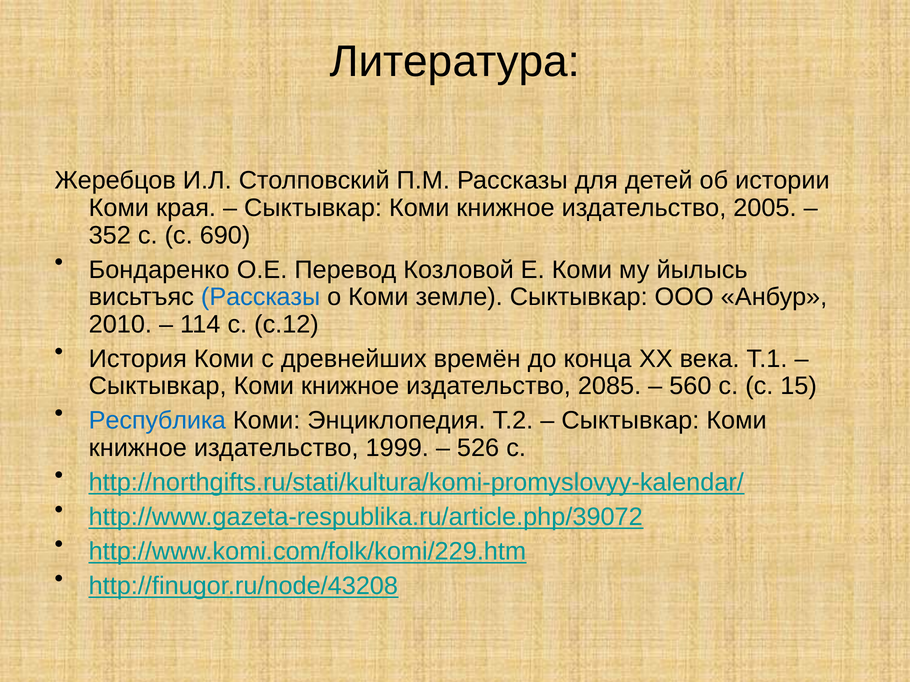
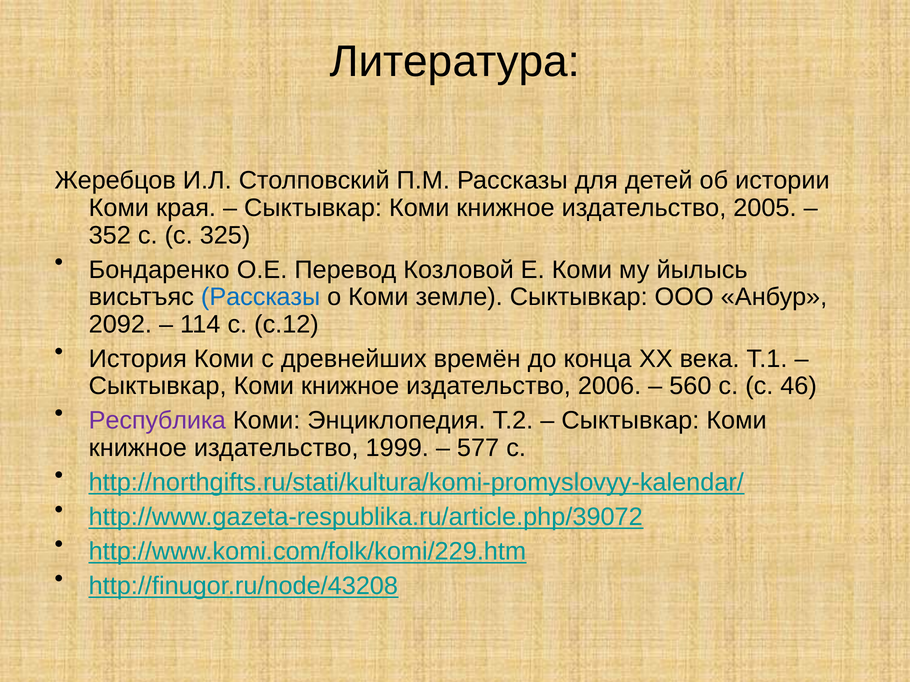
690: 690 -> 325 (225, 235)
2010: 2010 -> 2092 (120, 325)
2085: 2085 -> 2006 (610, 386)
15: 15 -> 46 (799, 386)
Республика colour: blue -> purple (157, 421)
526: 526 -> 577 (478, 448)
